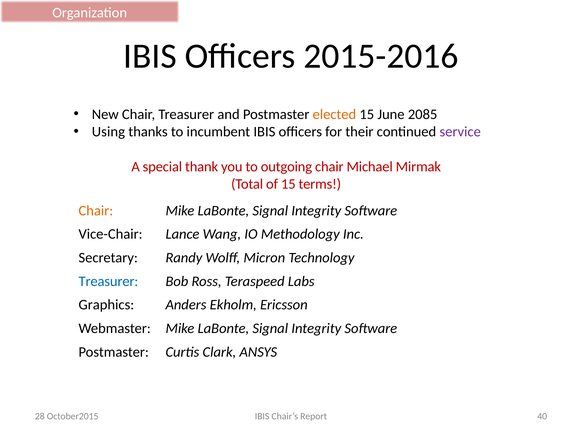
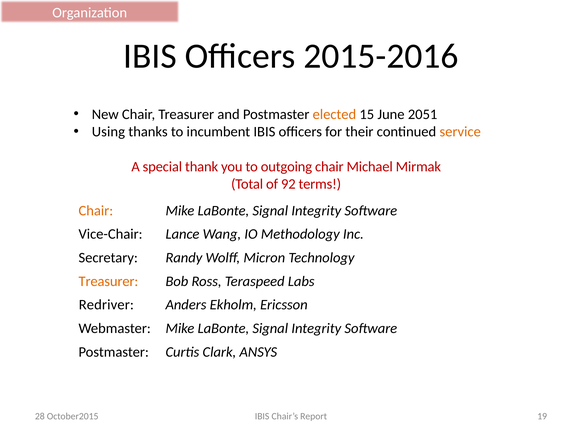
2085: 2085 -> 2051 (423, 114)
service colour: purple -> orange (460, 132)
of 15: 15 -> 92 (288, 184)
Treasurer colour: blue -> orange (108, 282)
Graphics: Graphics -> Redriver (106, 305)
40: 40 -> 19 (542, 417)
